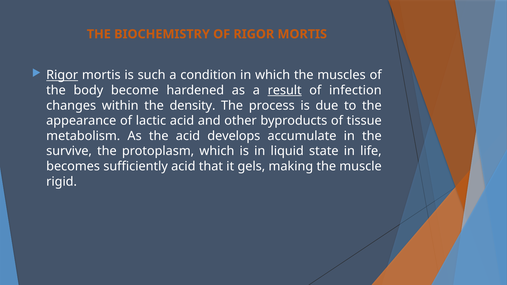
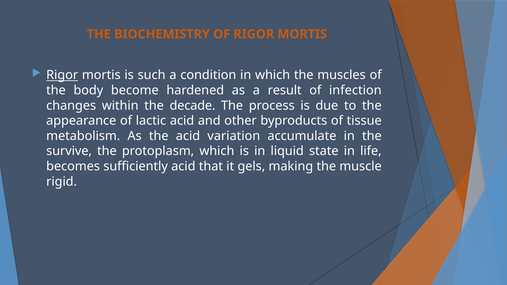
result underline: present -> none (285, 90)
density: density -> decade (193, 106)
develops: develops -> variation (234, 136)
